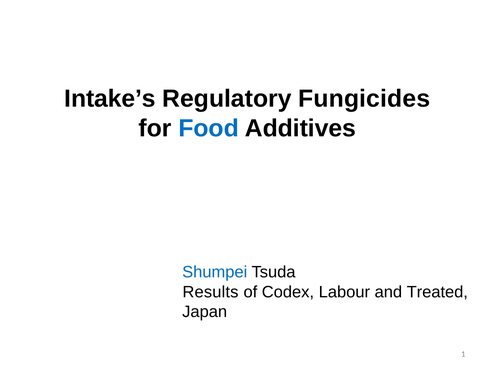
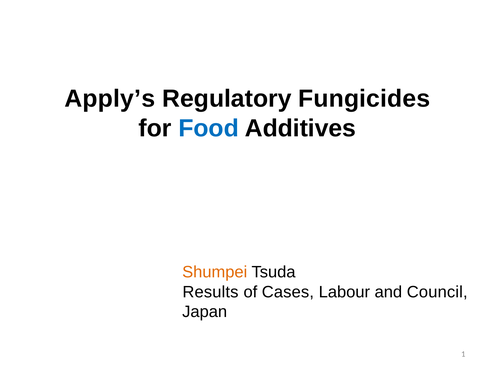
Intake’s: Intake’s -> Apply’s (110, 99)
Shumpei colour: blue -> orange (215, 272)
Codex: Codex -> Cases (288, 292)
Treated: Treated -> Council (437, 292)
